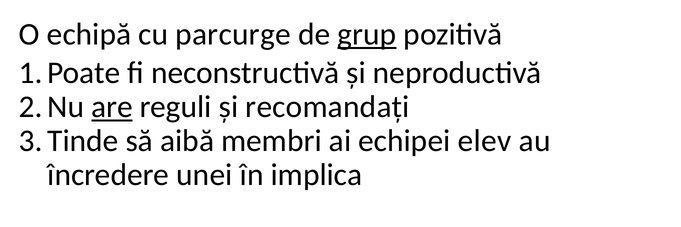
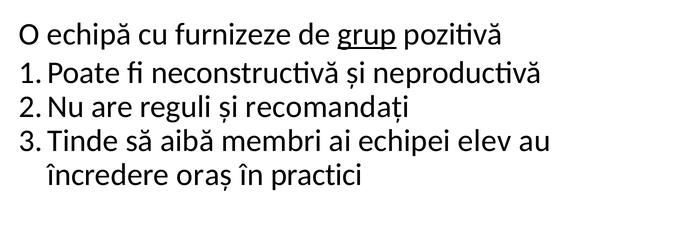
parcurge: parcurge -> furnizeze (233, 35)
are underline: present -> none (112, 107)
unei: unei -> oraș (204, 175)
implica: implica -> practici (317, 175)
